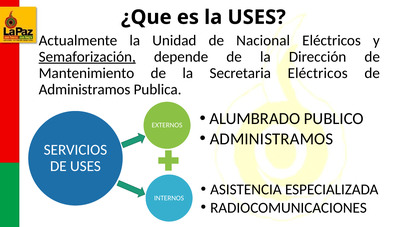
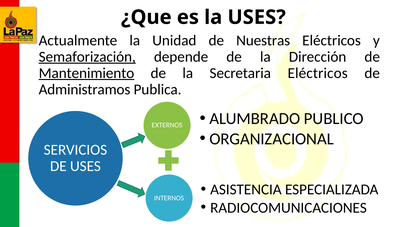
Nacional: Nacional -> Nuestras (263, 40)
Mantenimiento underline: none -> present (86, 73)
ADMINISTRAMOS: ADMINISTRAMOS -> ORGANIZACIONAL (272, 139)
